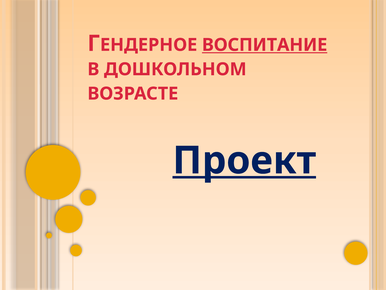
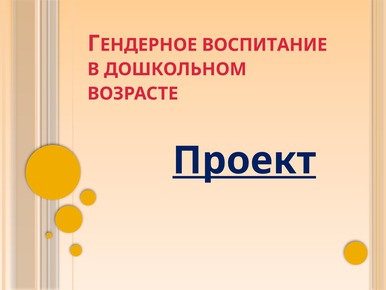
ВОСПИТАНИЕ underline: present -> none (265, 45)
